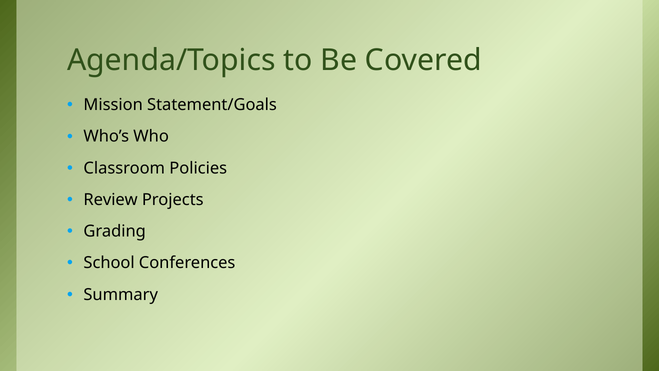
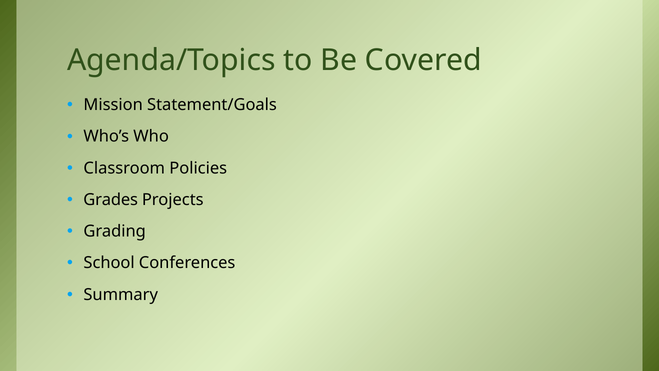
Review: Review -> Grades (111, 200)
